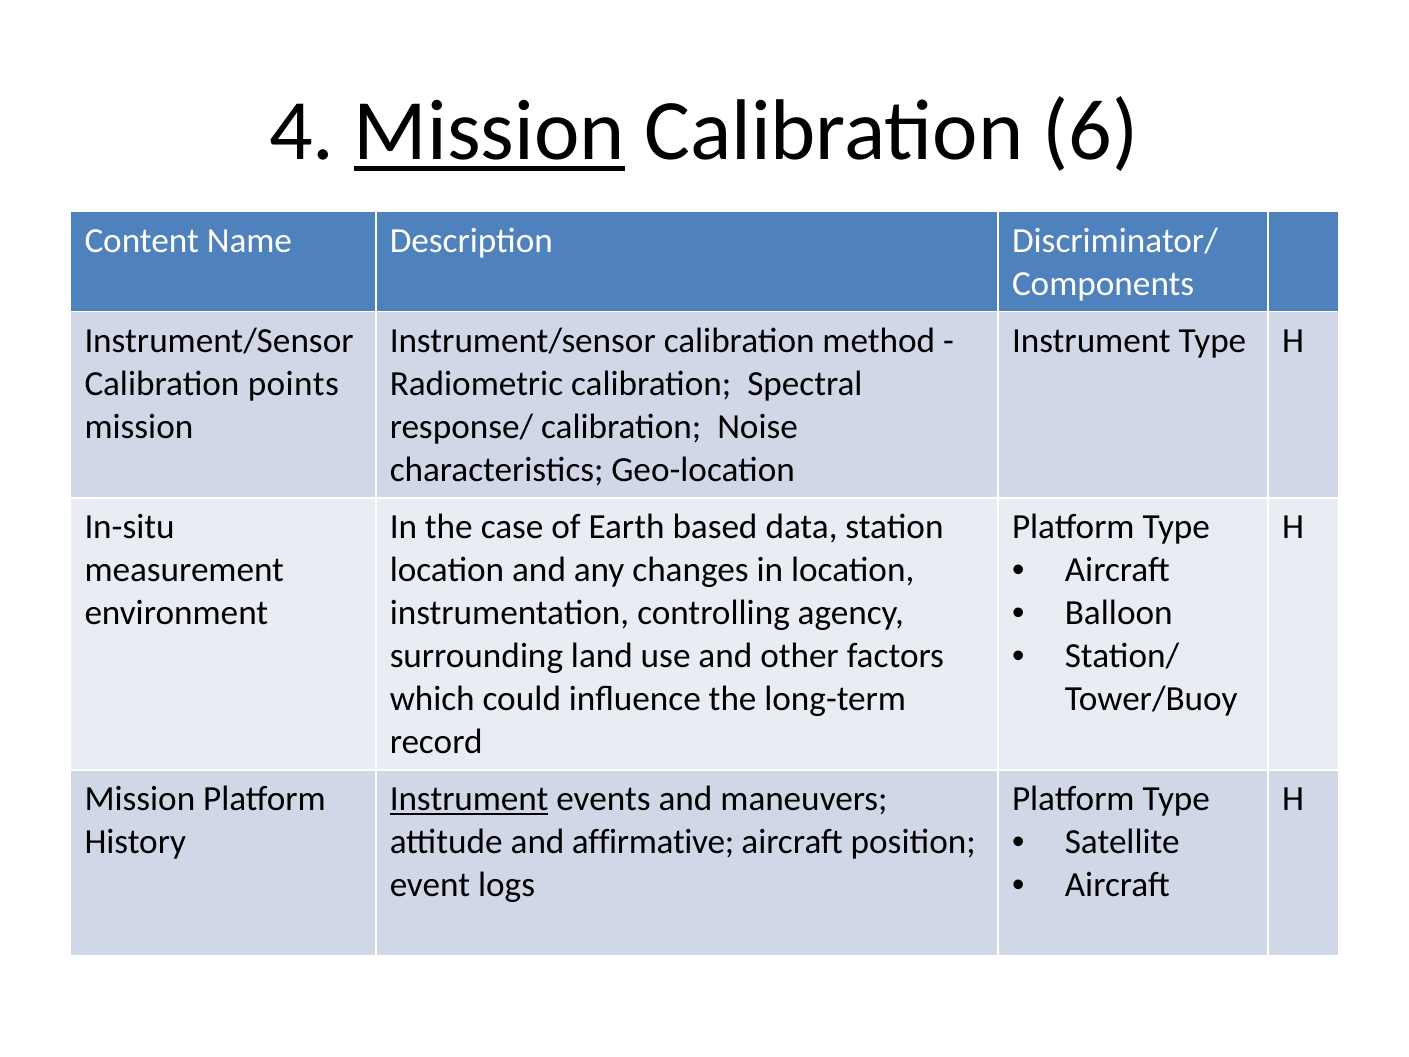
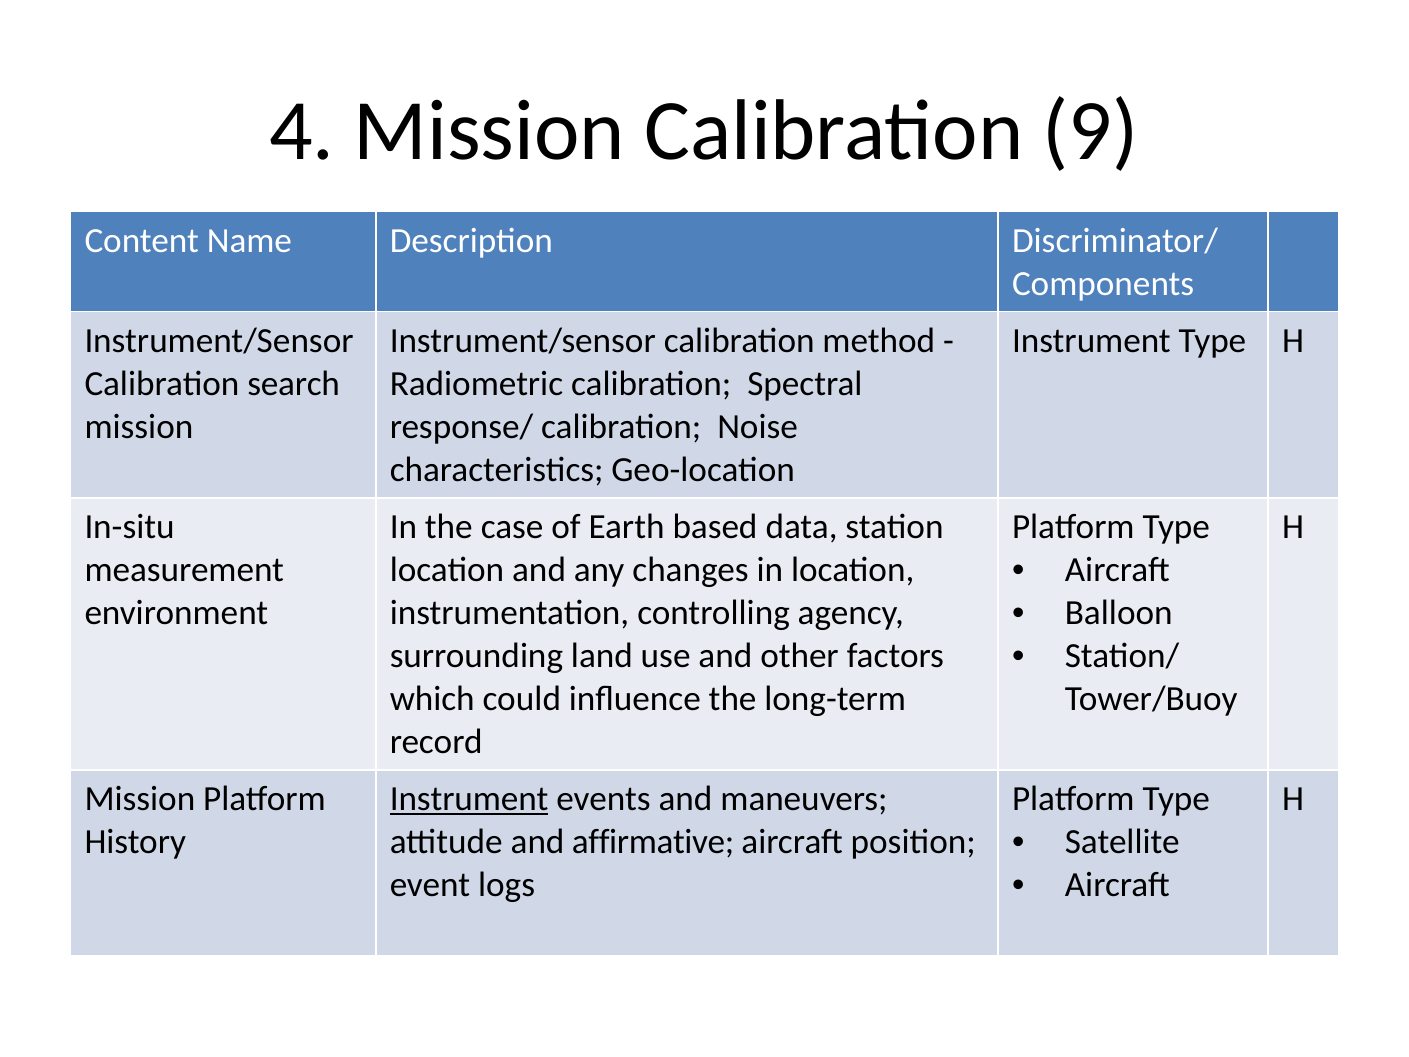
Mission underline: present -> none (489, 131)
6: 6 -> 9 (1091, 131)
points: points -> search (294, 383)
